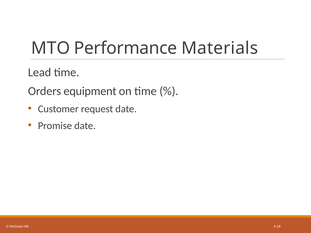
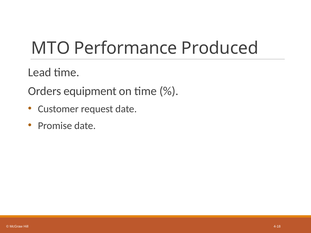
Materials: Materials -> Produced (220, 48)
